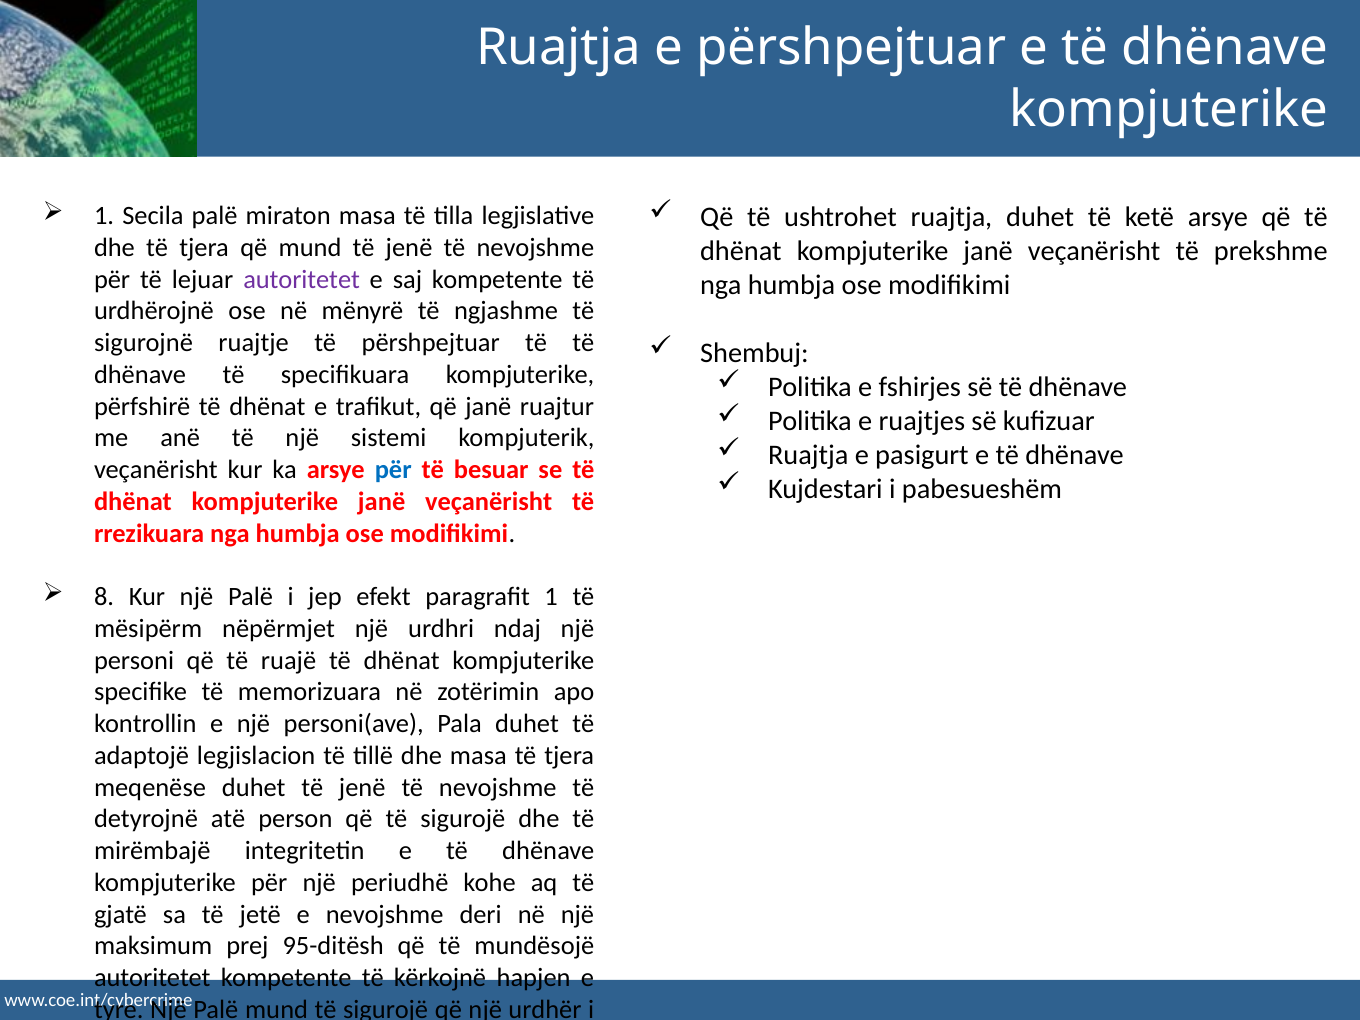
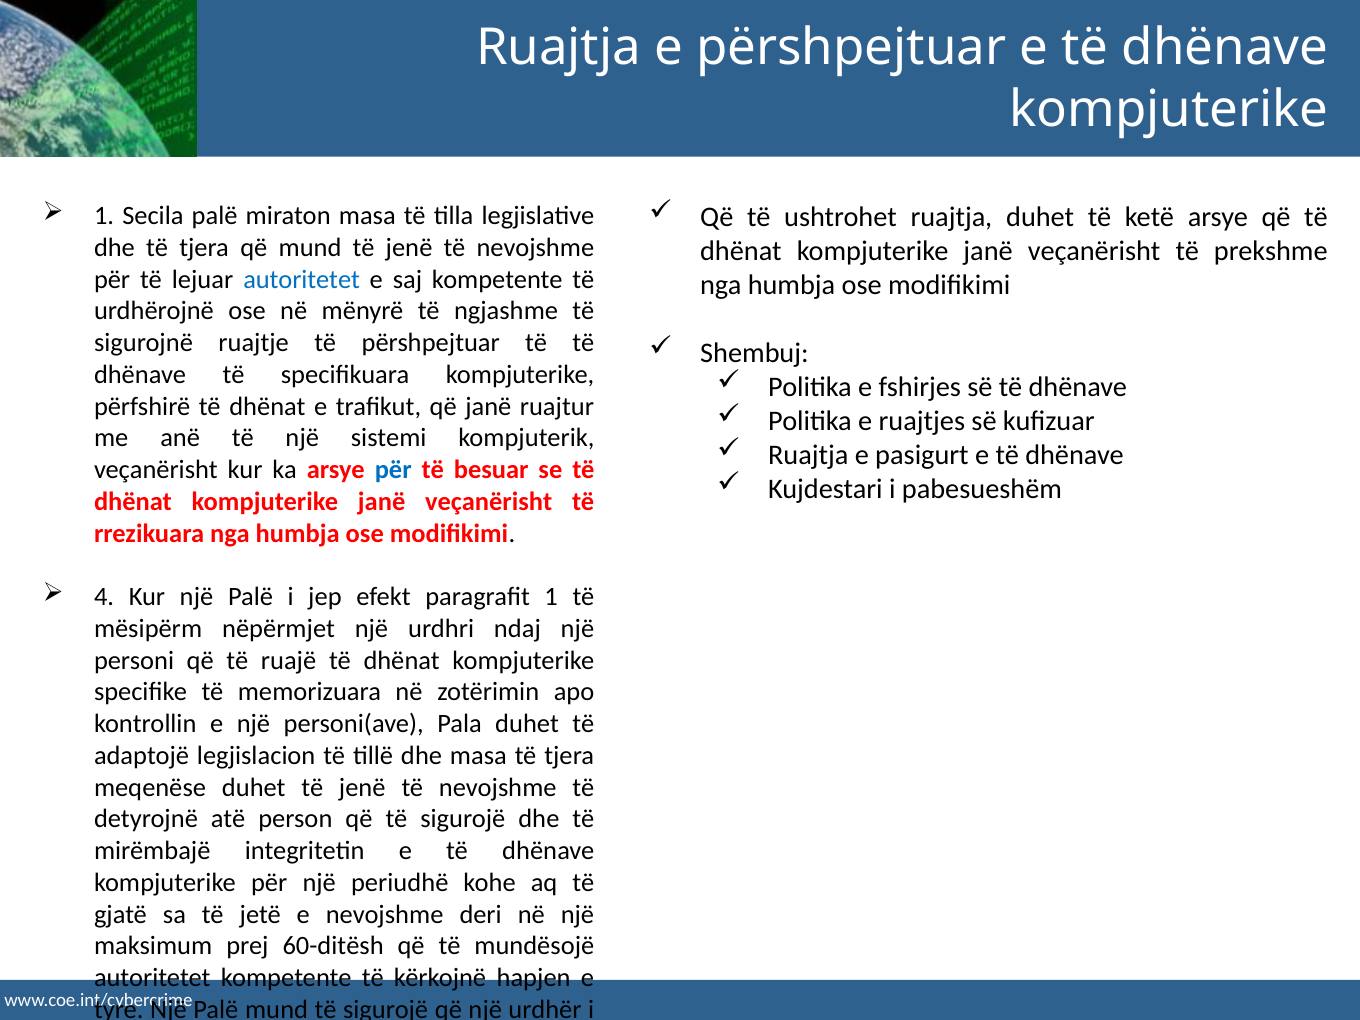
autoritetet colour: purple -> blue (302, 279)
8: 8 -> 4 (104, 597)
95-ditësh: 95-ditësh -> 60-ditësh (333, 946)
